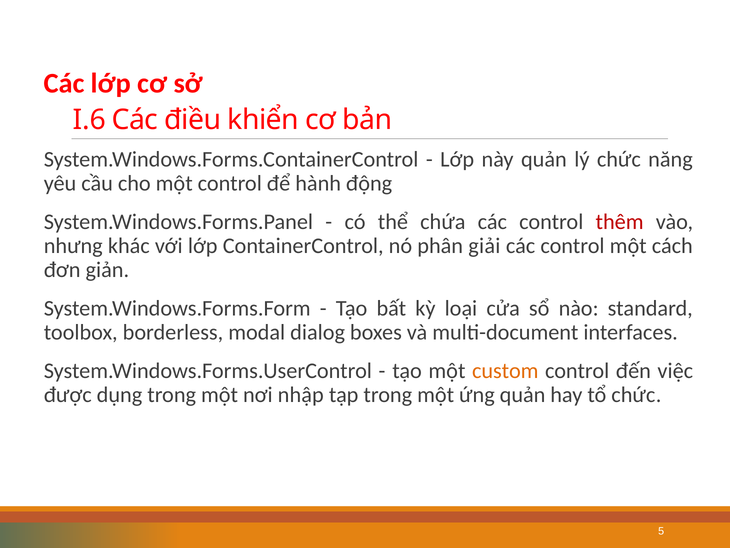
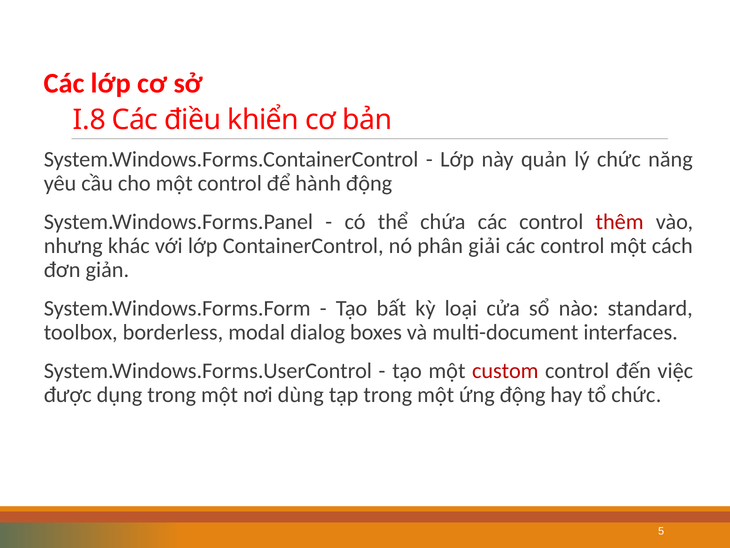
I.6: I.6 -> I.8 (89, 120)
custom colour: orange -> red (505, 370)
nhập: nhập -> dùng (301, 395)
ứng quản: quản -> động (523, 395)
